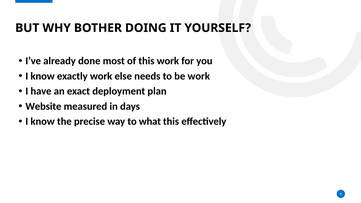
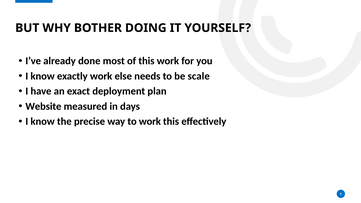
be work: work -> scale (199, 76)
to what: what -> work (150, 122)
